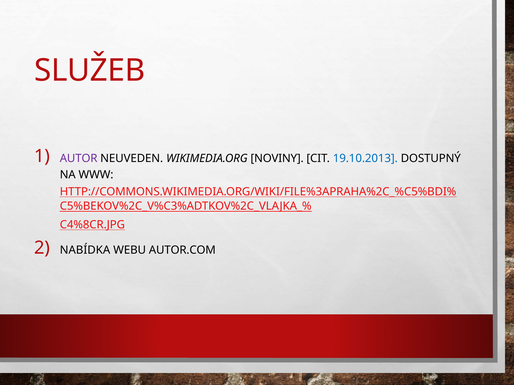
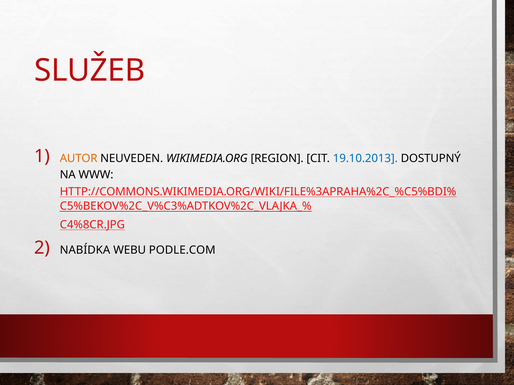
AUTOR colour: purple -> orange (79, 159)
NOVINY: NOVINY -> REGION (277, 159)
AUTOR.COM: AUTOR.COM -> PODLE.COM (182, 250)
